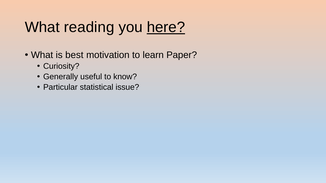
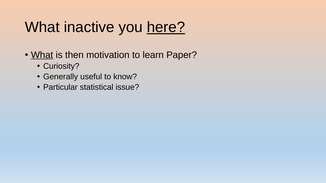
reading: reading -> inactive (89, 27)
What underline: none -> present (42, 55)
best: best -> then (74, 55)
